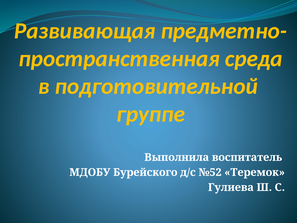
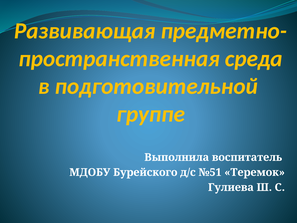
№52: №52 -> №51 (210, 172)
